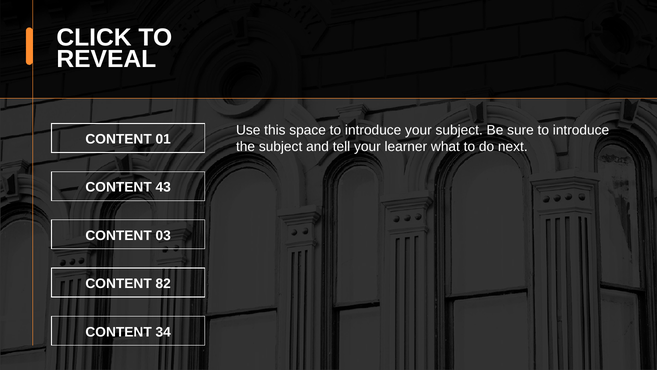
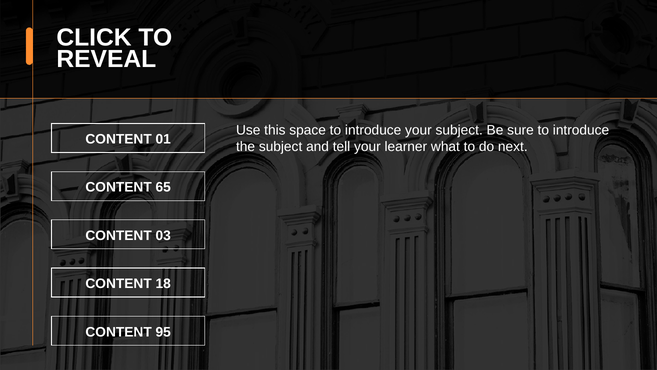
43: 43 -> 65 (163, 187)
82: 82 -> 18 (163, 283)
34: 34 -> 95 (163, 332)
